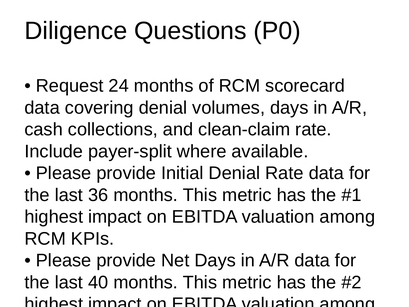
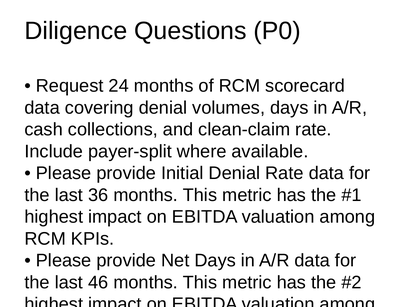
40: 40 -> 46 (98, 282)
